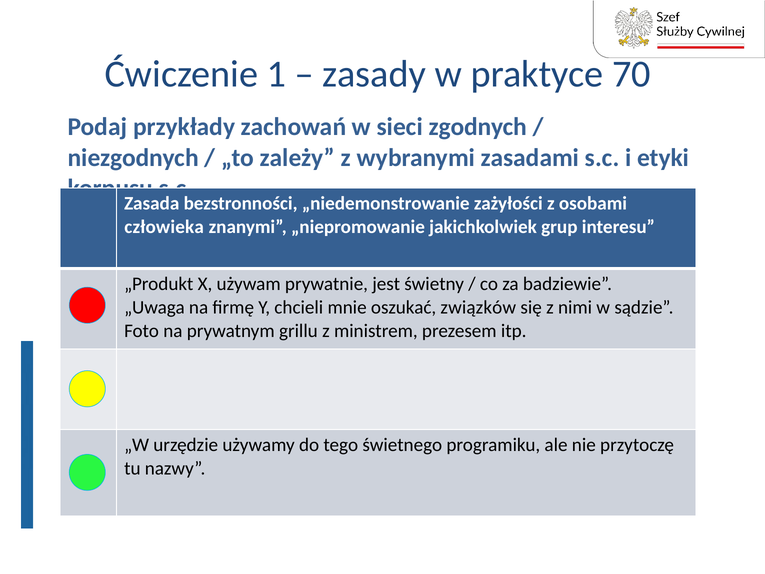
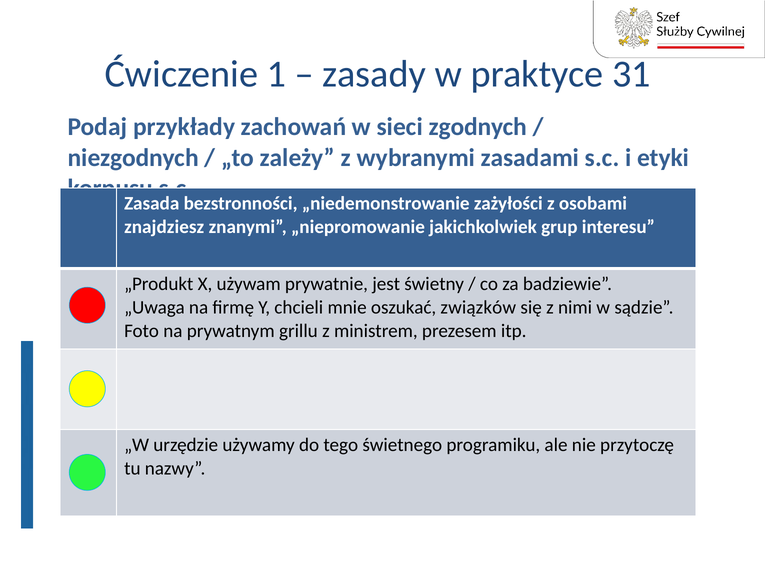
70: 70 -> 31 (631, 74)
człowieka: człowieka -> znajdziesz (164, 227)
